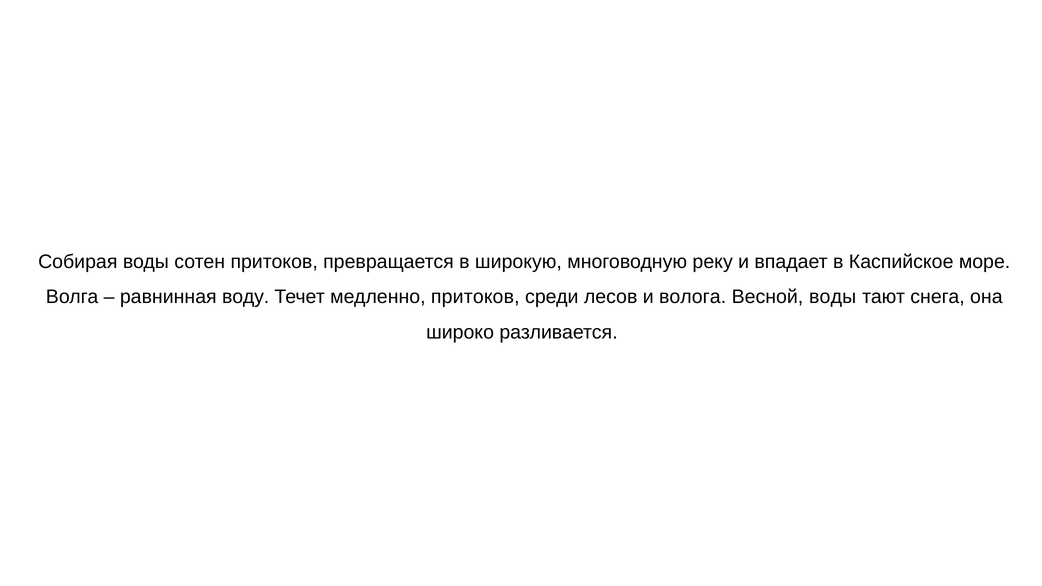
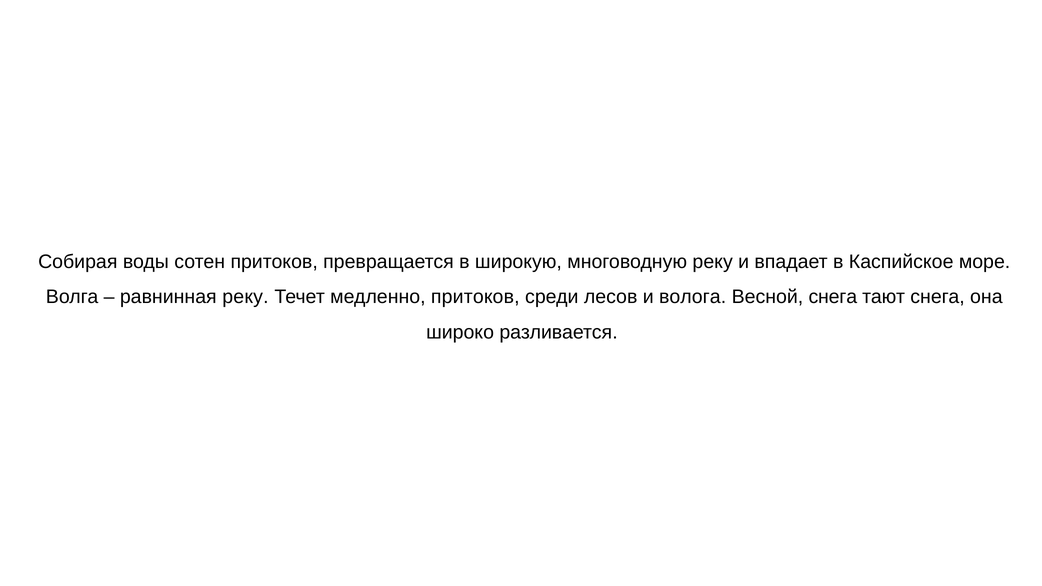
равнинная воду: воду -> реку (245, 297)
Весной воды: воды -> снега (833, 297)
